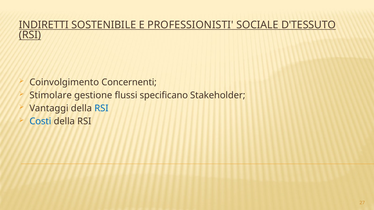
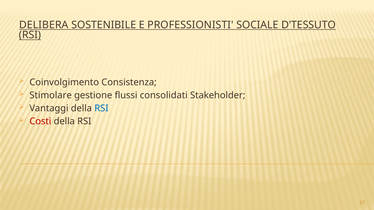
INDIRETTI: INDIRETTI -> DELIBERA (44, 25)
Concernenti: Concernenti -> Consistenza (129, 82)
specificano: specificano -> consolidati (164, 95)
Costi colour: blue -> red (40, 122)
